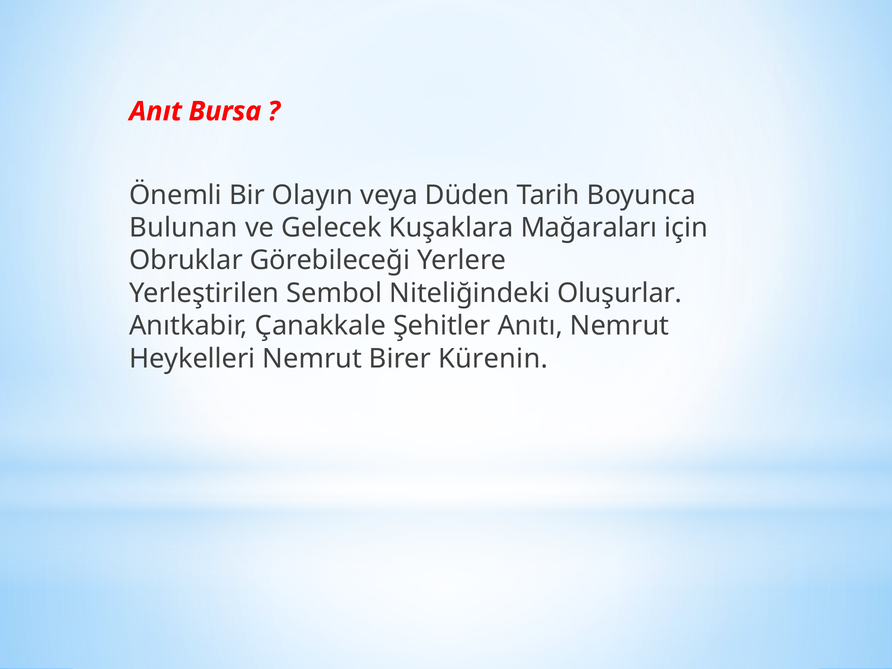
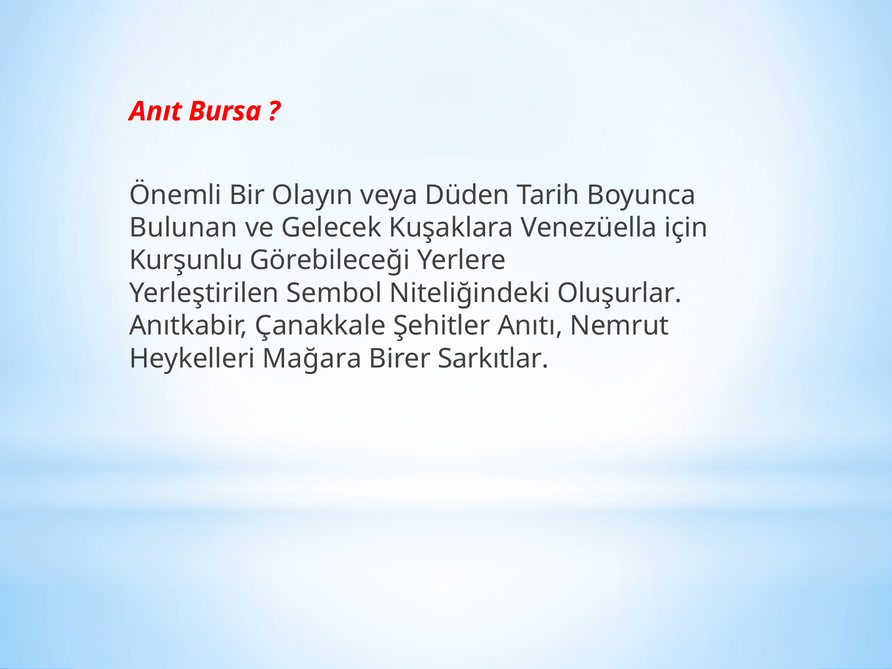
Mağaraları: Mağaraları -> Venezüella (589, 228)
Obruklar: Obruklar -> Kurşunlu (186, 260)
Heykelleri Nemrut: Nemrut -> Mağara (312, 359)
Kürenin: Kürenin -> Sarkıtlar (493, 359)
